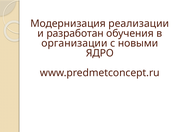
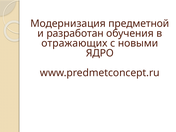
реализации: реализации -> предметной (139, 23)
организации: организации -> отражающих (74, 43)
